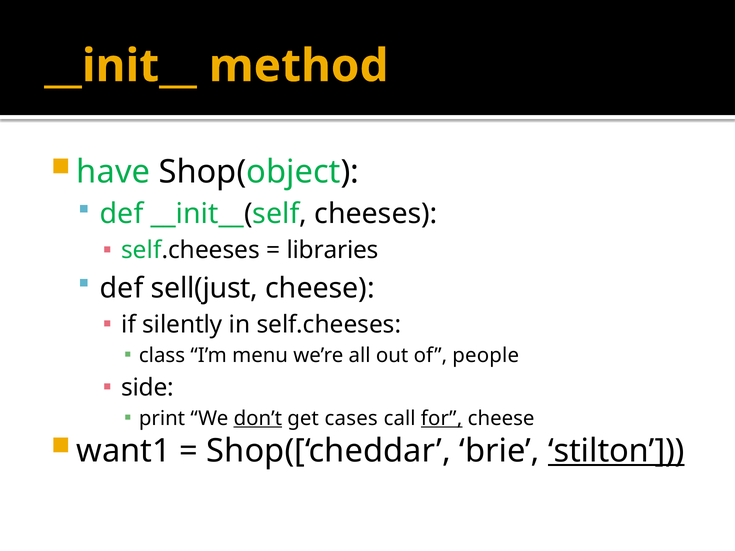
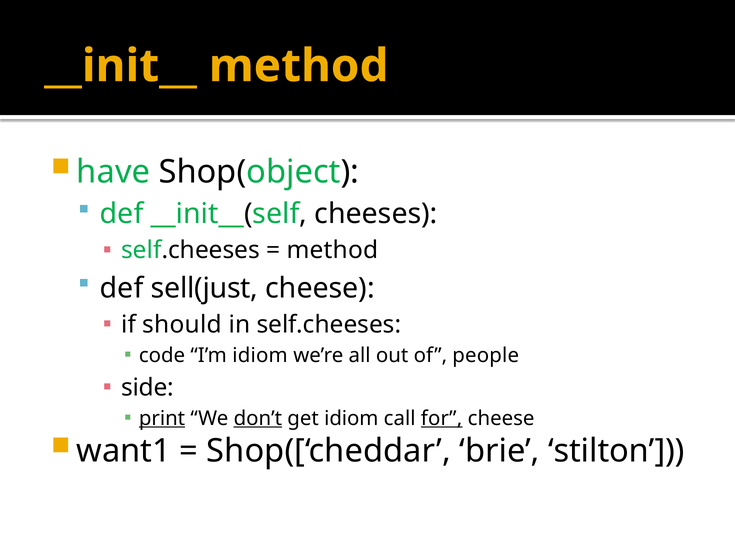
libraries: libraries -> method (332, 251)
silently: silently -> should (182, 325)
class: class -> code (162, 356)
I’m menu: menu -> idiom (260, 356)
print underline: none -> present (162, 418)
get cases: cases -> idiom (351, 418)
stilton underline: present -> none (616, 451)
